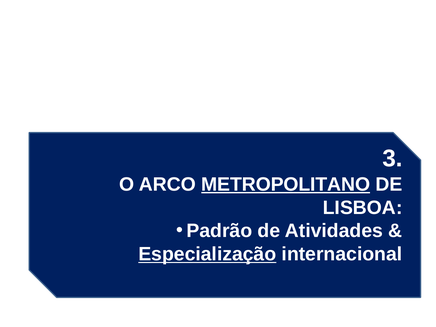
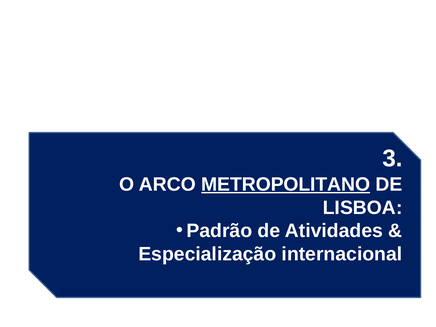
Especialização underline: present -> none (207, 254)
